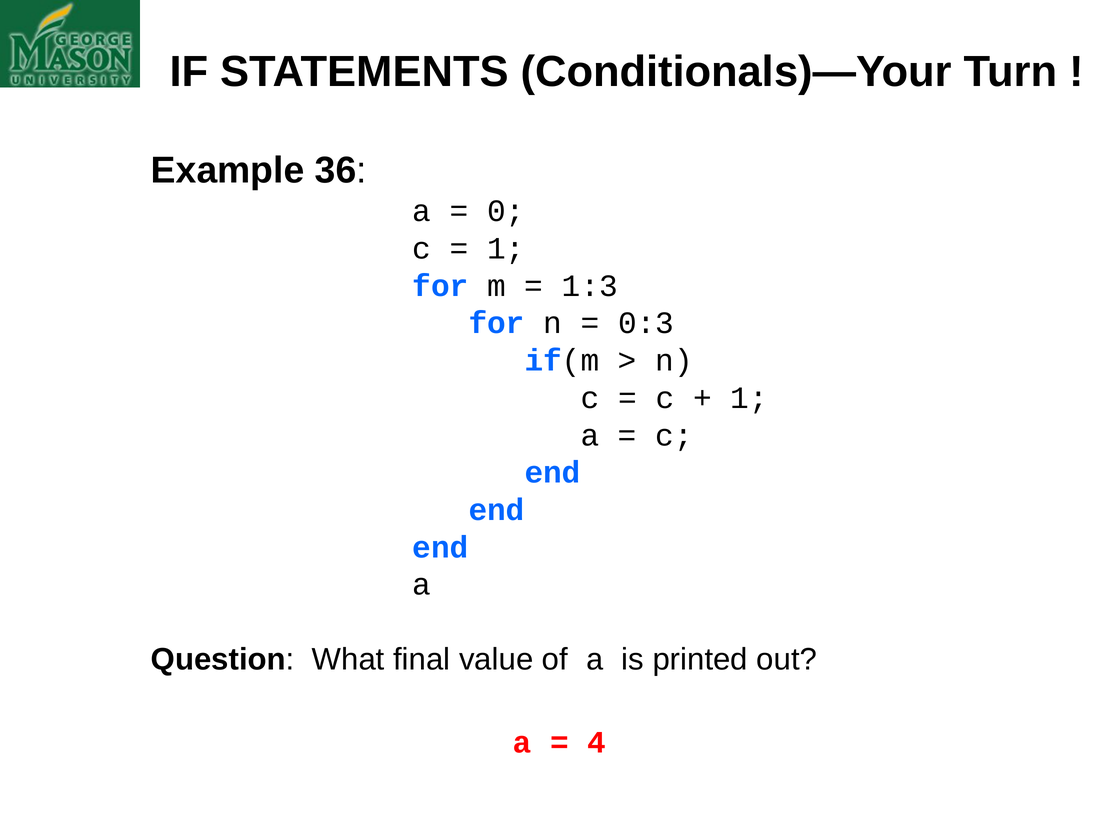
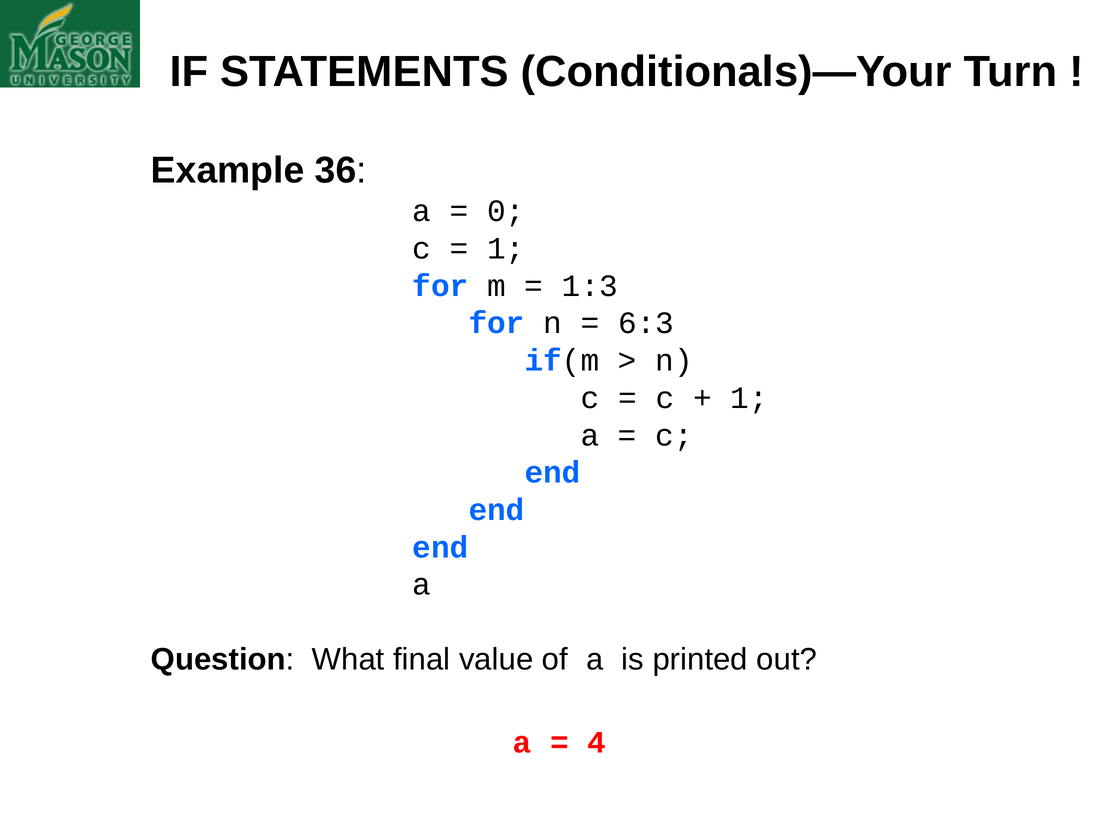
0:3: 0:3 -> 6:3 (646, 323)
